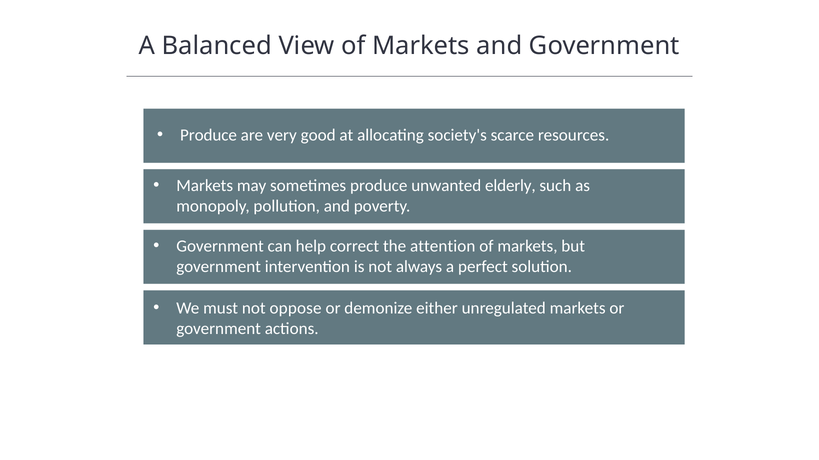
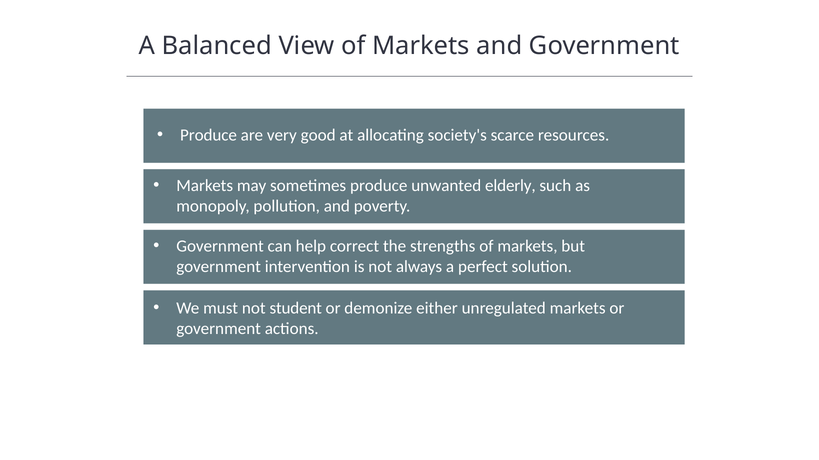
attention: attention -> strengths (443, 247)
oppose: oppose -> student (296, 309)
